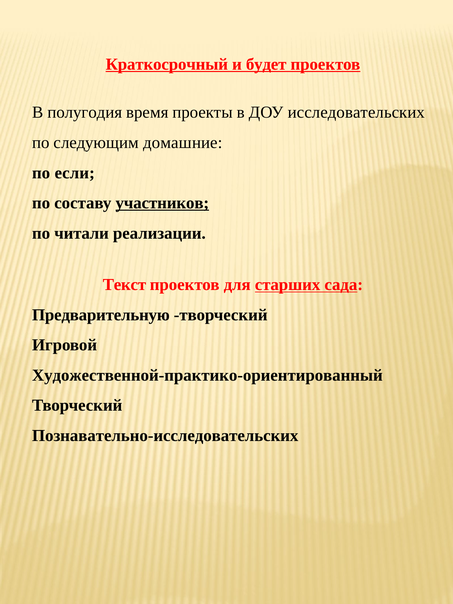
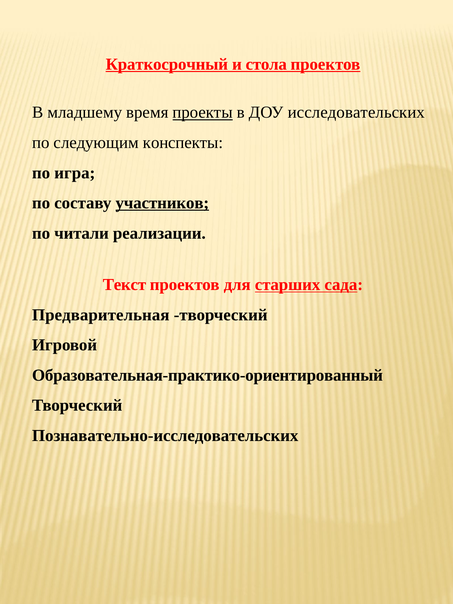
будет: будет -> стола (266, 64)
полугодия: полугодия -> младшему (85, 112)
проекты underline: none -> present (203, 112)
домашние: домашние -> конспекты (183, 143)
если: если -> игра (75, 173)
Предварительную: Предварительную -> Предварительная (101, 315)
Художественной-практико-ориентированный: Художественной-практико-ориентированный -> Образовательная-практико-ориентированный (207, 375)
